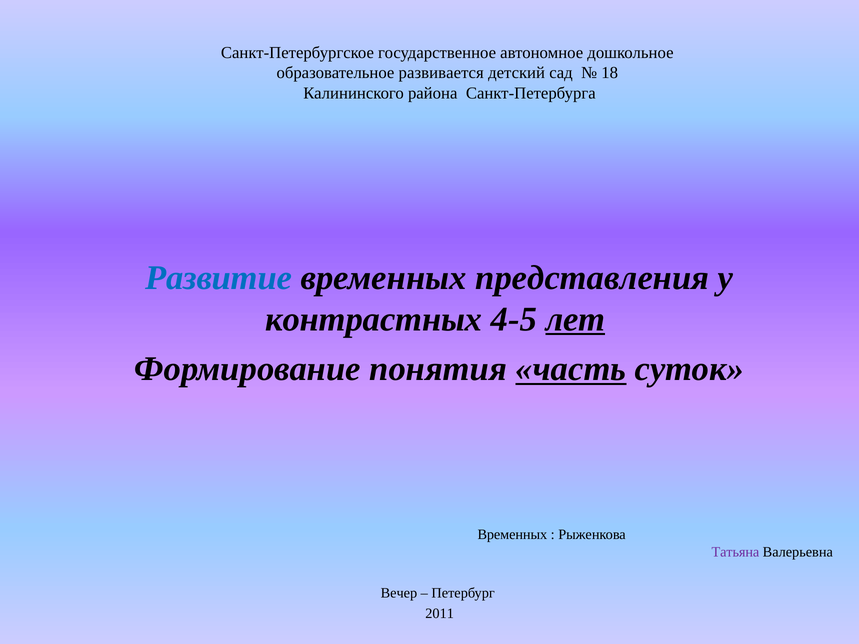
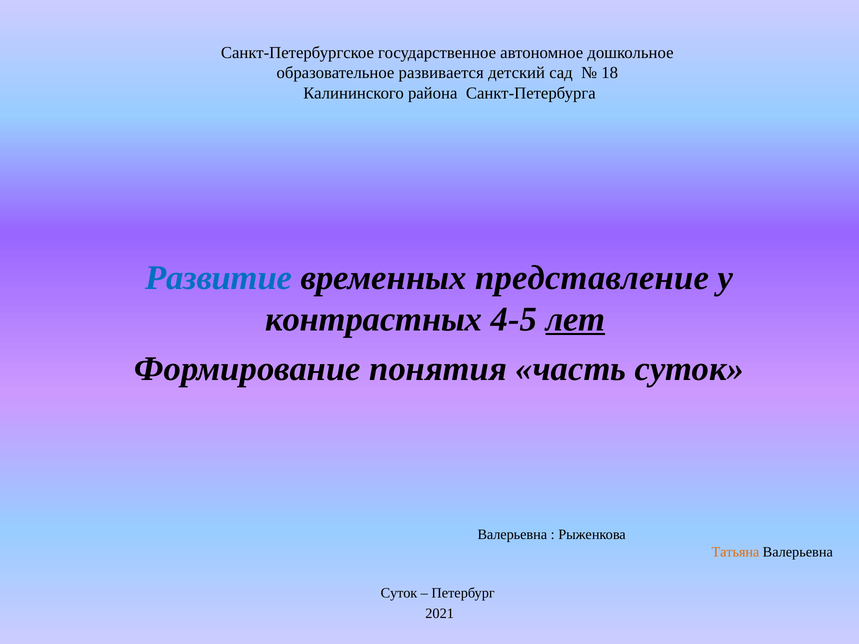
представления: представления -> представление (592, 278)
часть underline: present -> none (571, 369)
Временных: Временных -> Валерьевна (512, 535)
Татьяна colour: purple -> orange (735, 552)
Вечер: Вечер -> Суток (399, 593)
2011: 2011 -> 2021 (440, 614)
